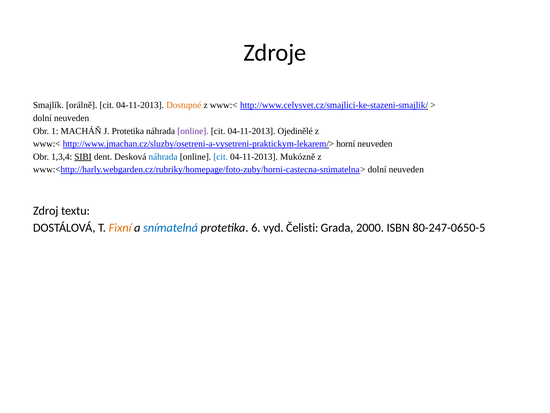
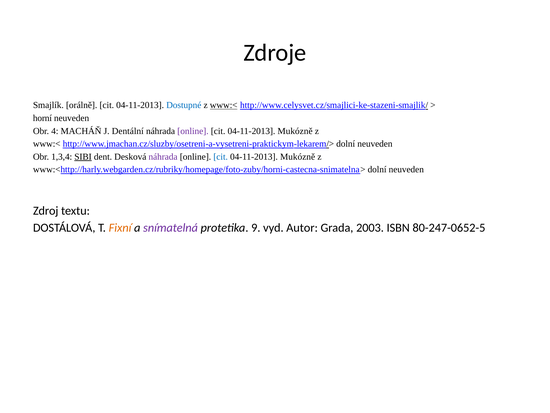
Dostupné colour: orange -> blue (184, 105)
www:< underline: none -> present (224, 105)
dolní: dolní -> horní (42, 118)
1: 1 -> 4 (55, 131)
J Protetika: Protetika -> Dentální (128, 131)
Ojedinělé: Ojedinělé -> Mukózně (295, 131)
http://www.jmachan.cz/sluzby/osetreni-a-vysetreni-praktickym-lekarem/> horní: horní -> dolní (346, 144)
náhrada colour: blue -> purple (163, 156)
snímatelná colour: blue -> purple (171, 228)
6: 6 -> 9 (256, 228)
Čelisti: Čelisti -> Autor (302, 228)
2000: 2000 -> 2003 (370, 228)
80-247-0650-5: 80-247-0650-5 -> 80-247-0652-5 (449, 228)
